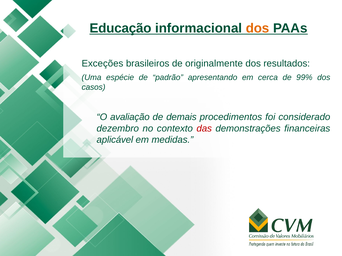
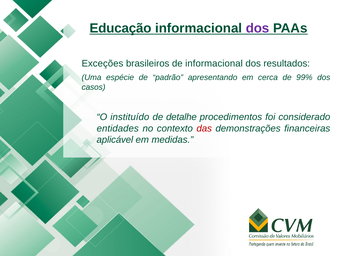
dos colour: orange -> purple (258, 28)
de originalmente: originalmente -> informacional (214, 64)
avaliação: avaliação -> instituído (130, 117)
demais: demais -> detalhe (181, 117)
dezembro: dezembro -> entidades (118, 129)
